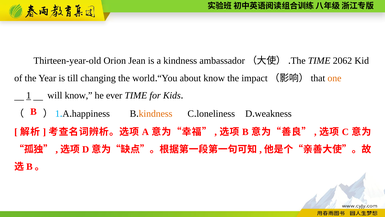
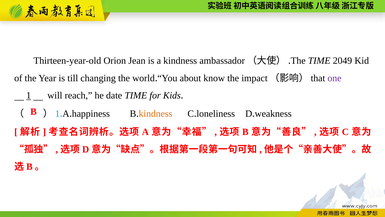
2062: 2062 -> 2049 (342, 61)
one colour: orange -> purple (335, 78)
will know: know -> reach (78, 95)
ever: ever -> date (114, 95)
